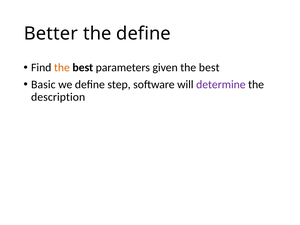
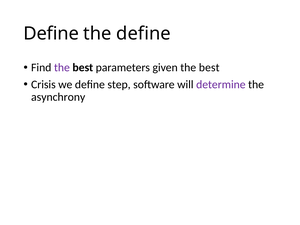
Better: Better -> Define (51, 34)
the colour: orange -> purple (62, 68)
Basic: Basic -> Crisis (43, 84)
description: description -> asynchrony (58, 97)
